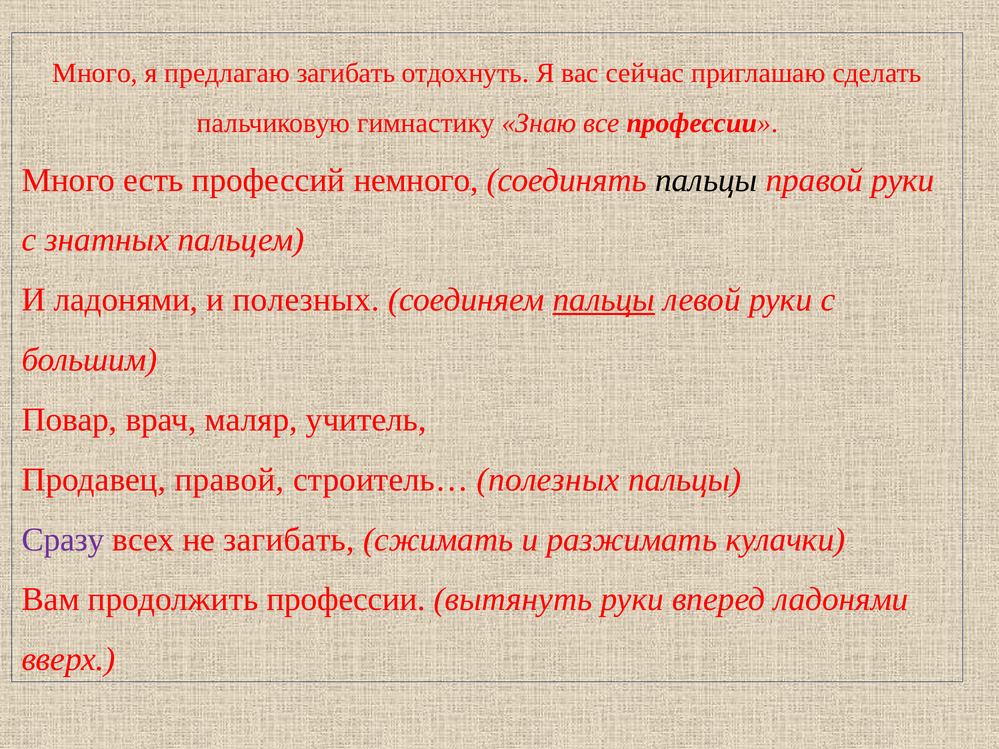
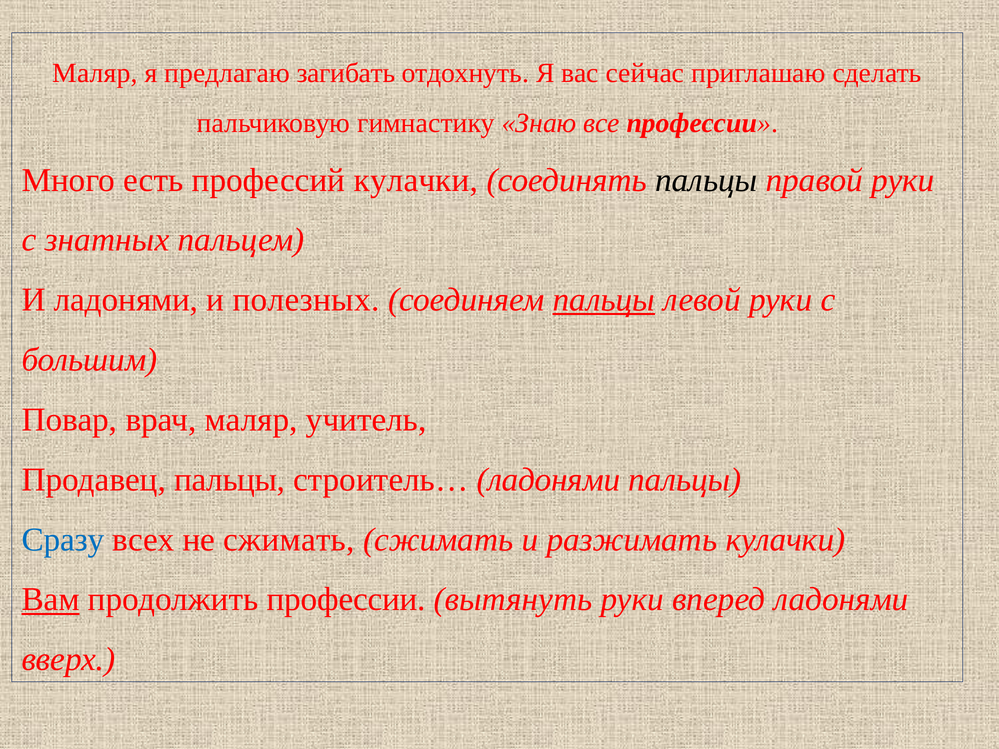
Много: Много -> Маляр (95, 73)
профессий немного: немного -> кулачки (416, 180)
Продавец правой: правой -> пальцы (230, 480)
строитель… полезных: полезных -> ладонями (549, 480)
Сразу colour: purple -> blue (63, 540)
не загибать: загибать -> сжимать (289, 540)
Вам underline: none -> present (51, 600)
